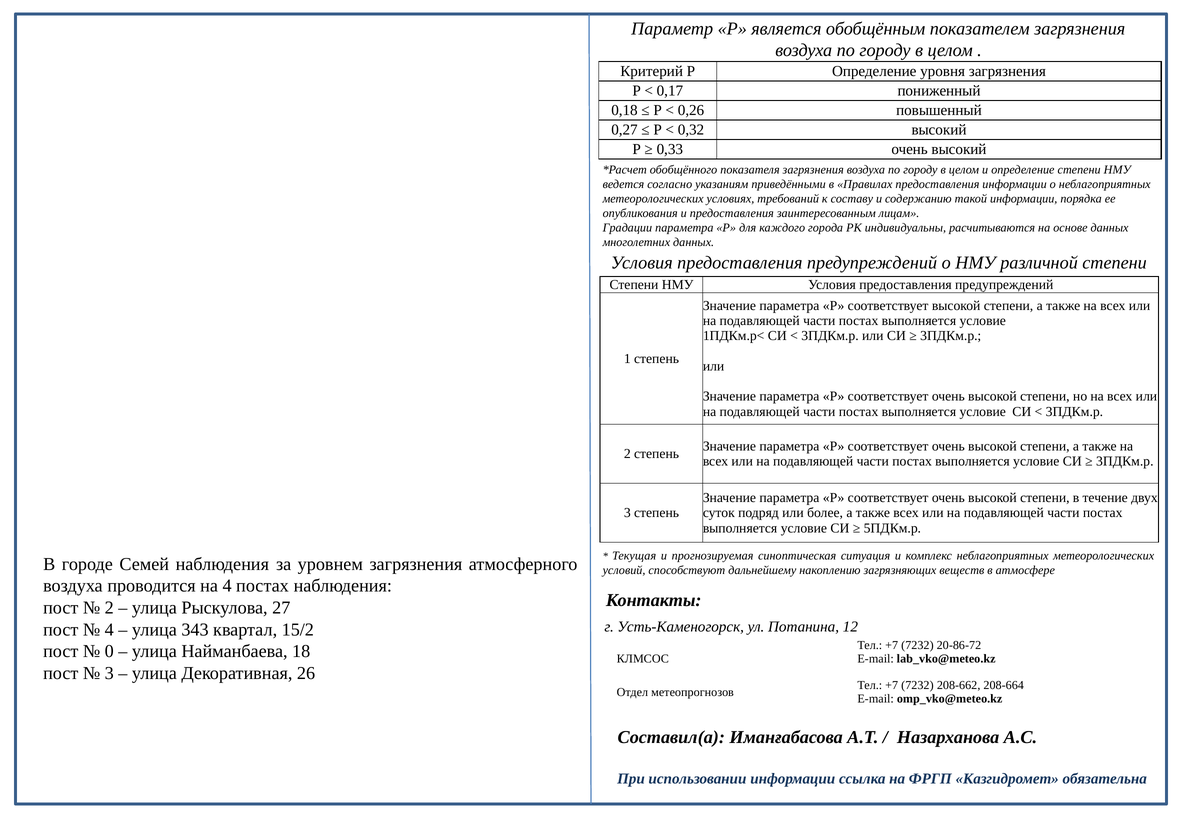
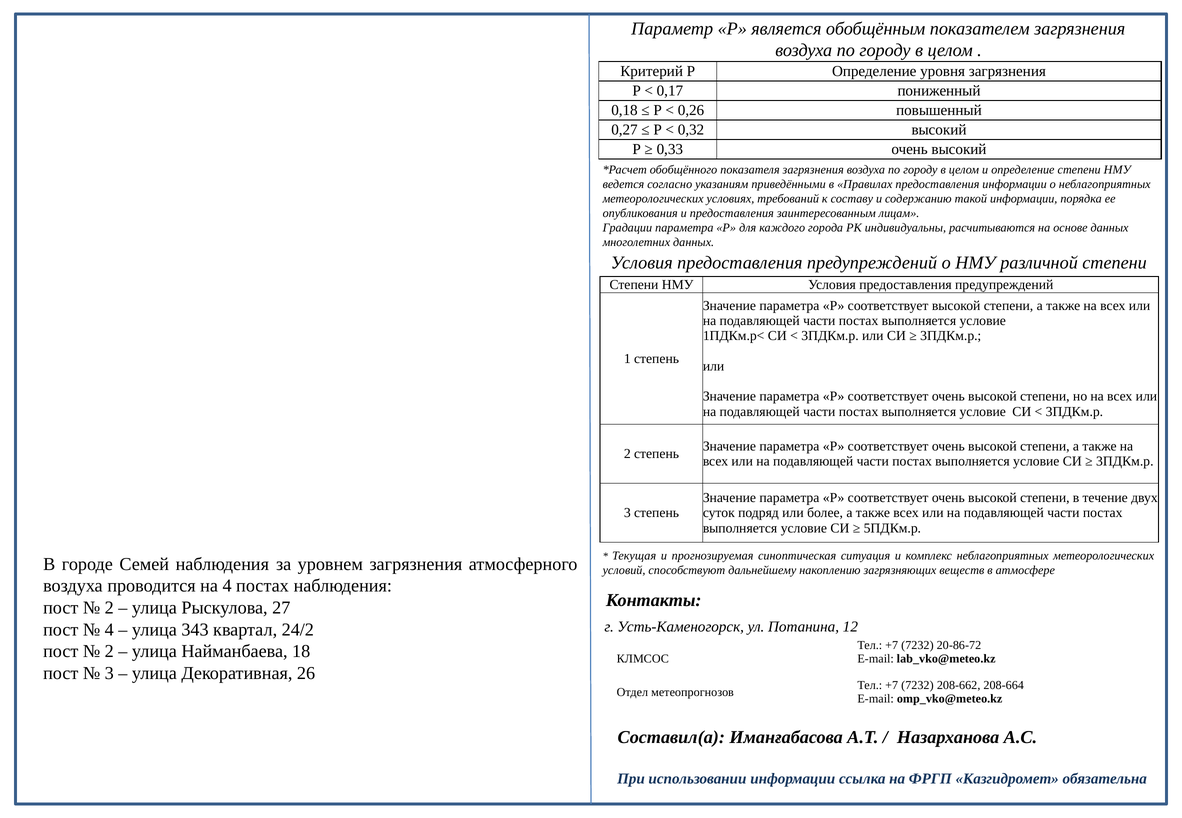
15/2: 15/2 -> 24/2 (298, 630)
0: 0 -> 2 (109, 652)
